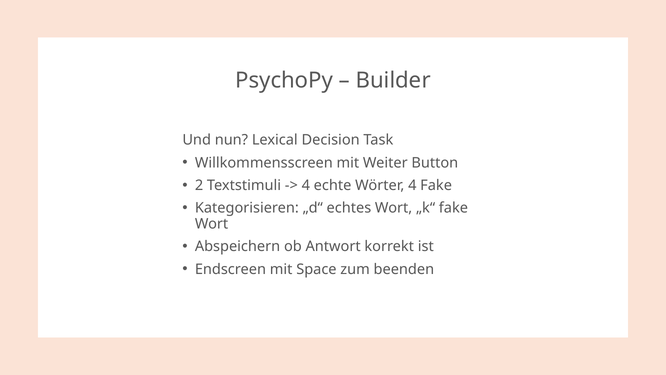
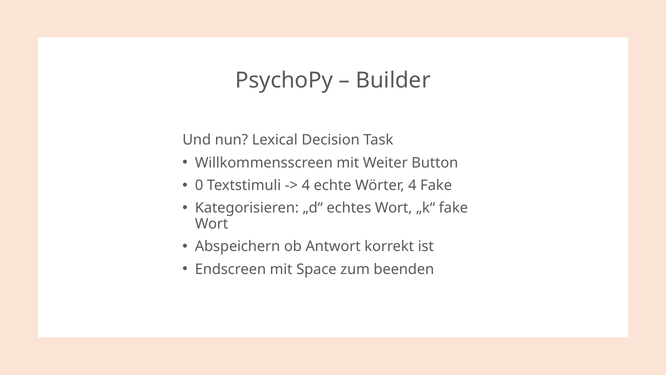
2: 2 -> 0 (199, 185)
